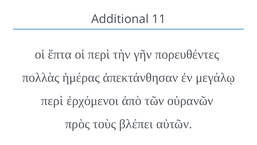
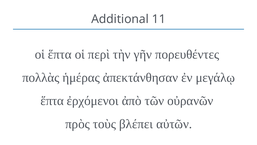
περὶ: περὶ -> ἕπτα (52, 101)
